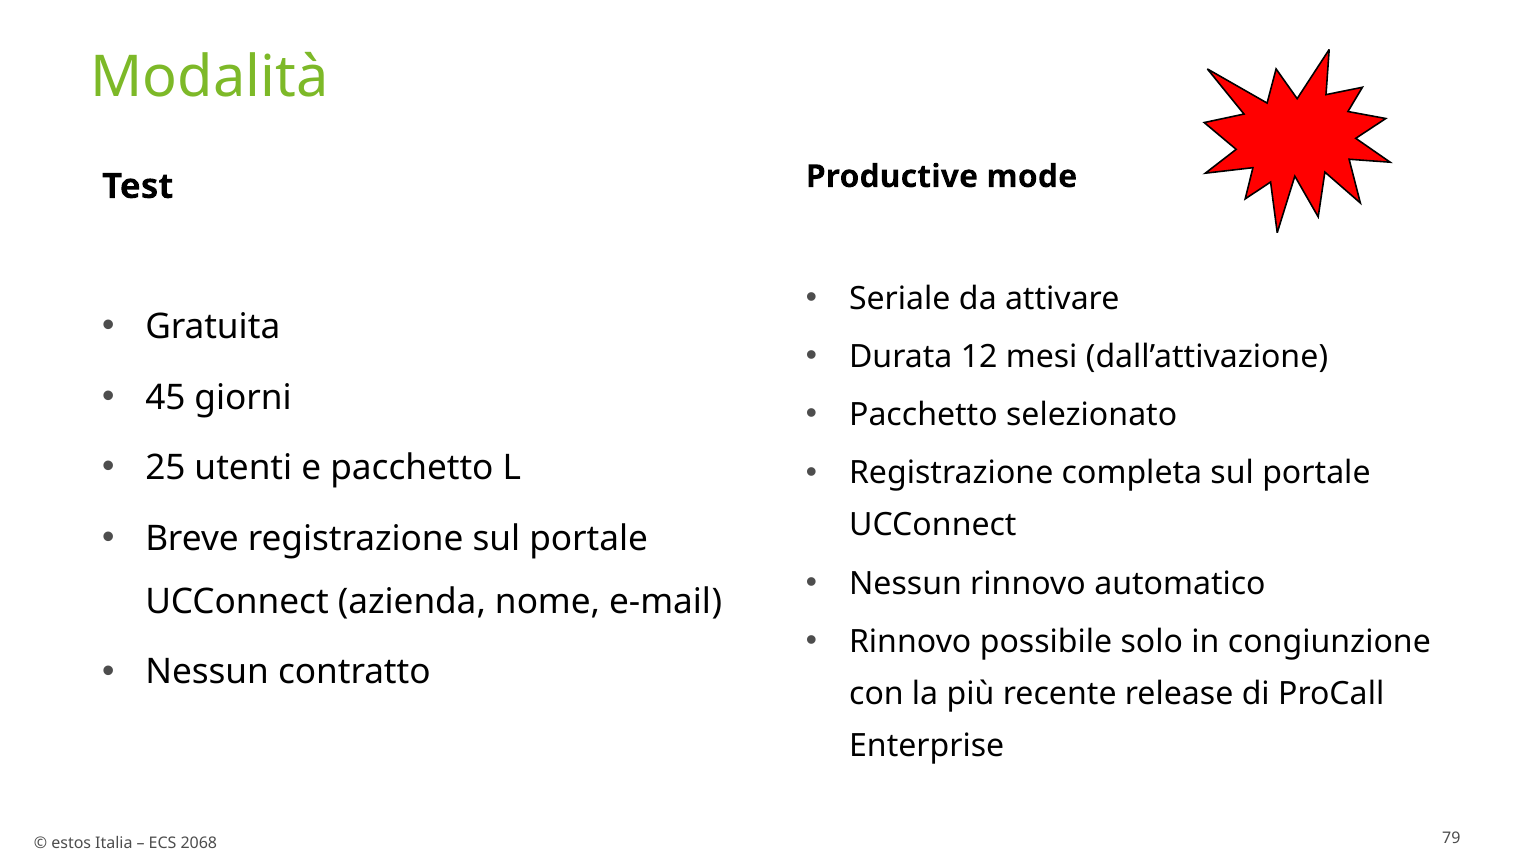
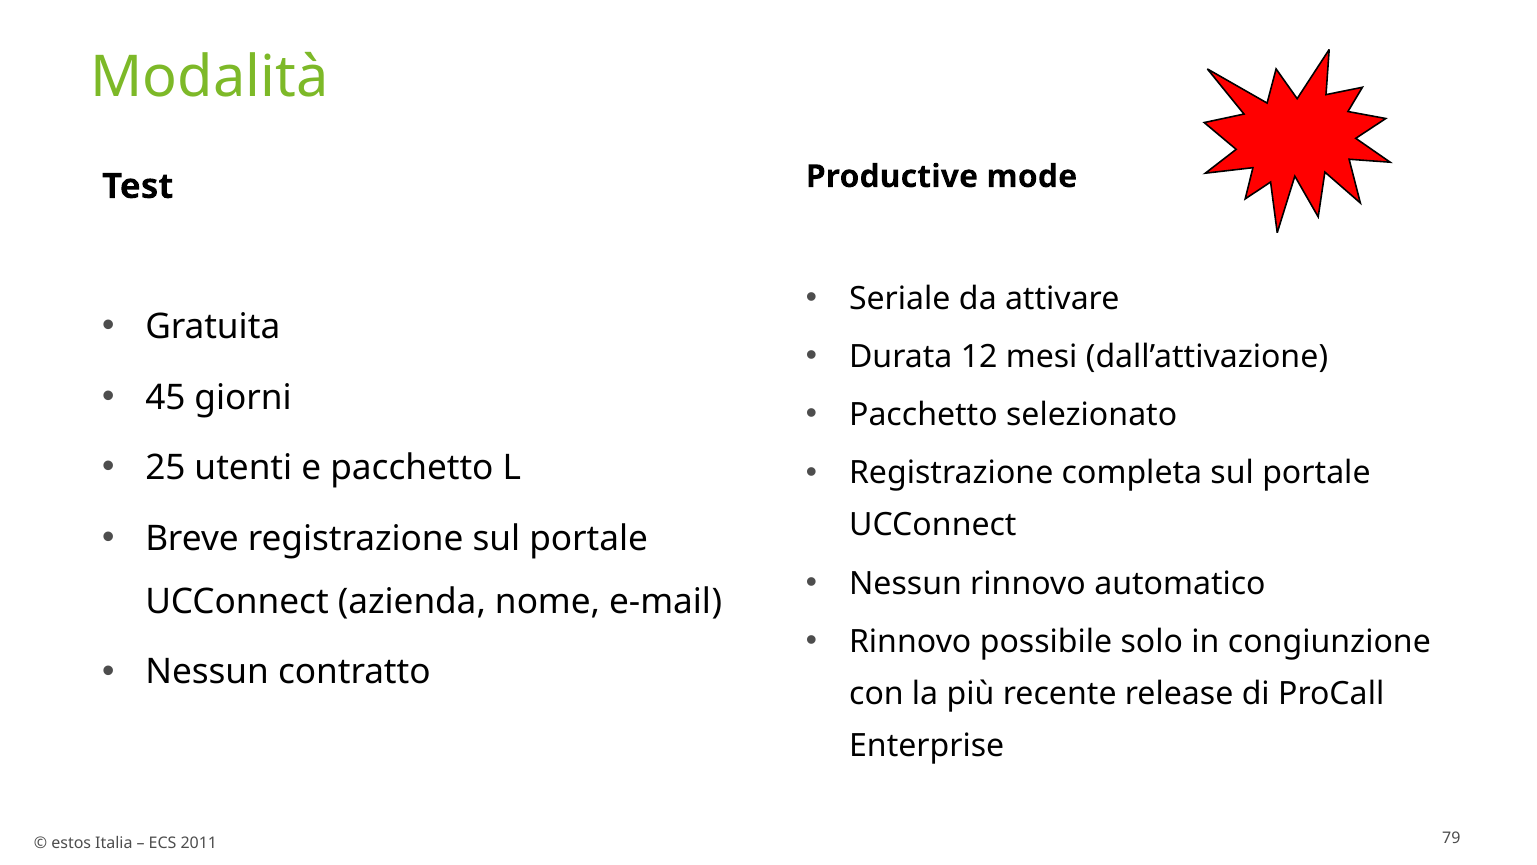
2068: 2068 -> 2011 (199, 843)
